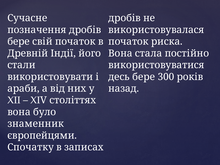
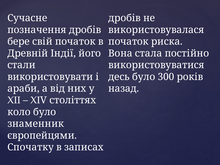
десь бере: бере -> було (144, 77)
вона: вона -> коло (19, 112)
